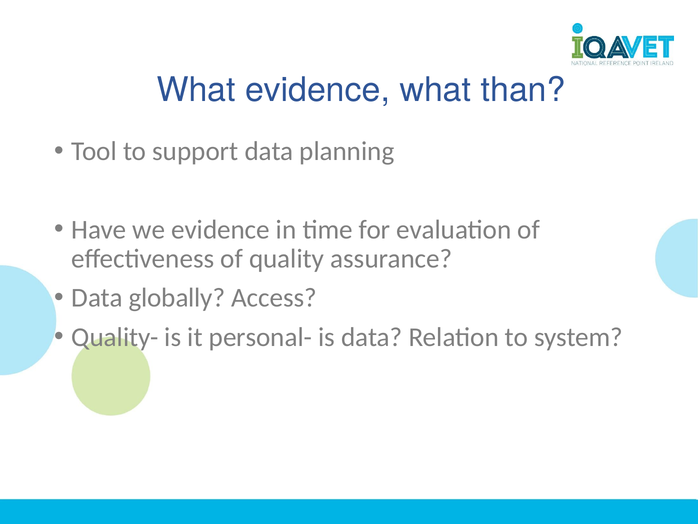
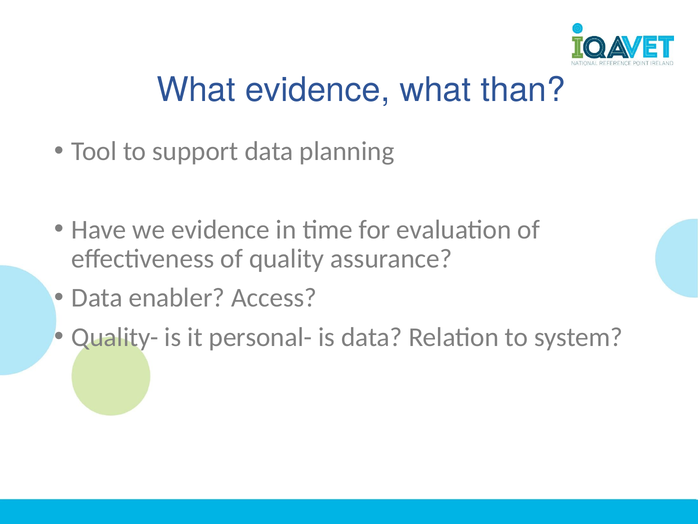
globally: globally -> enabler (177, 298)
